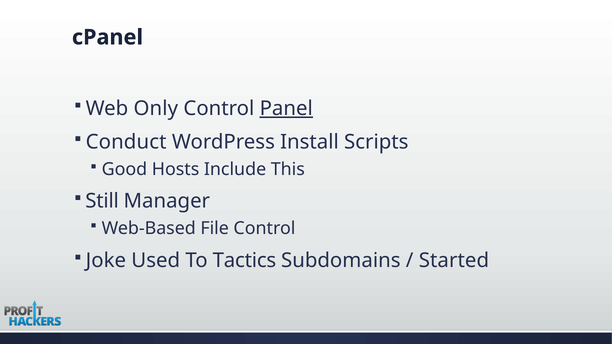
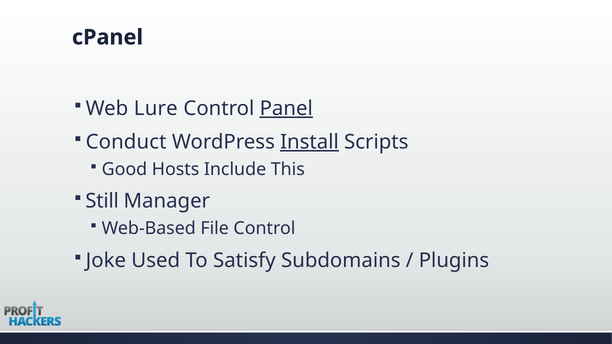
Only: Only -> Lure (156, 109)
Install underline: none -> present (310, 142)
Tactics: Tactics -> Satisfy (244, 261)
Started: Started -> Plugins (454, 261)
